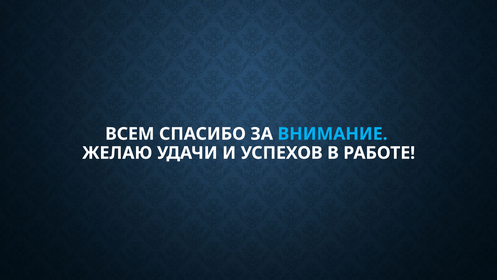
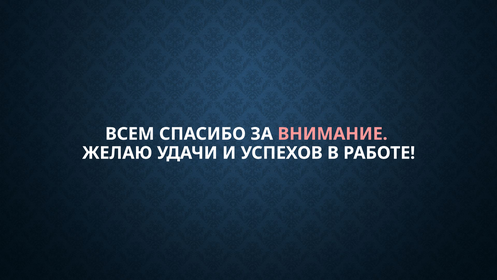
ВНИМАНИЕ colour: light blue -> pink (333, 134)
